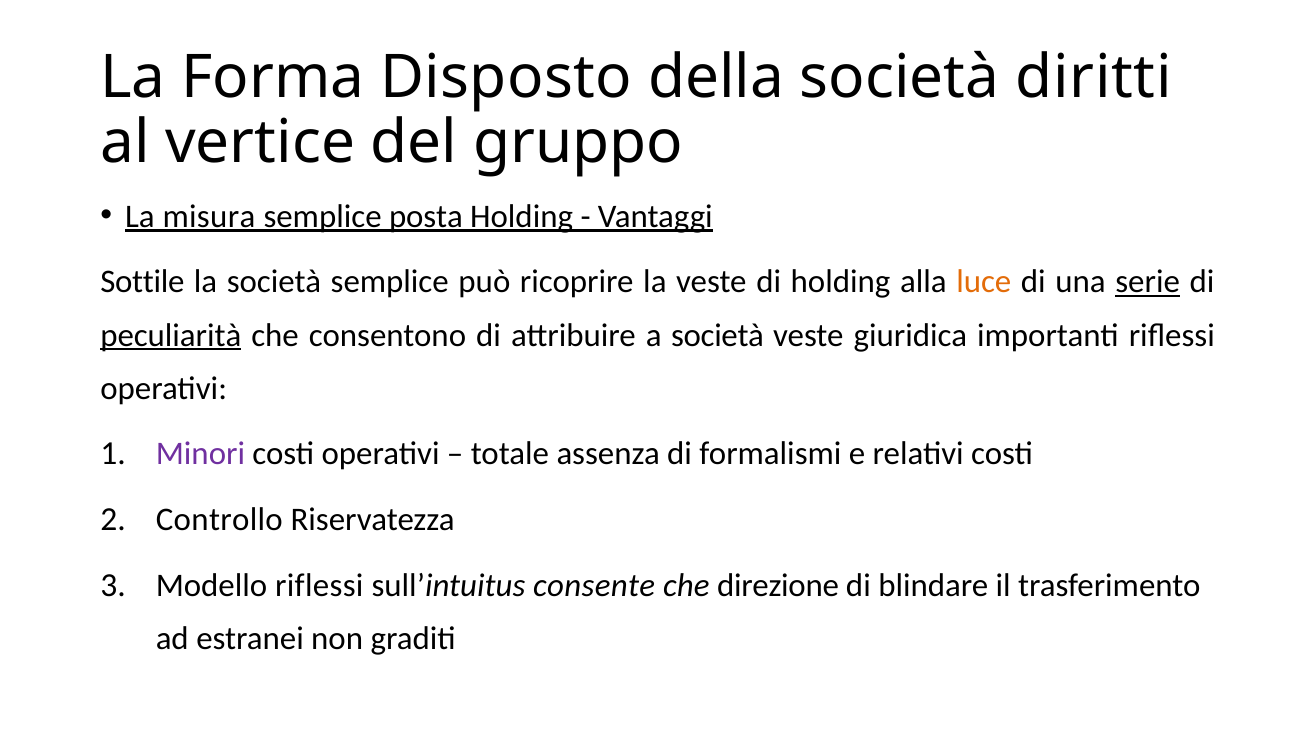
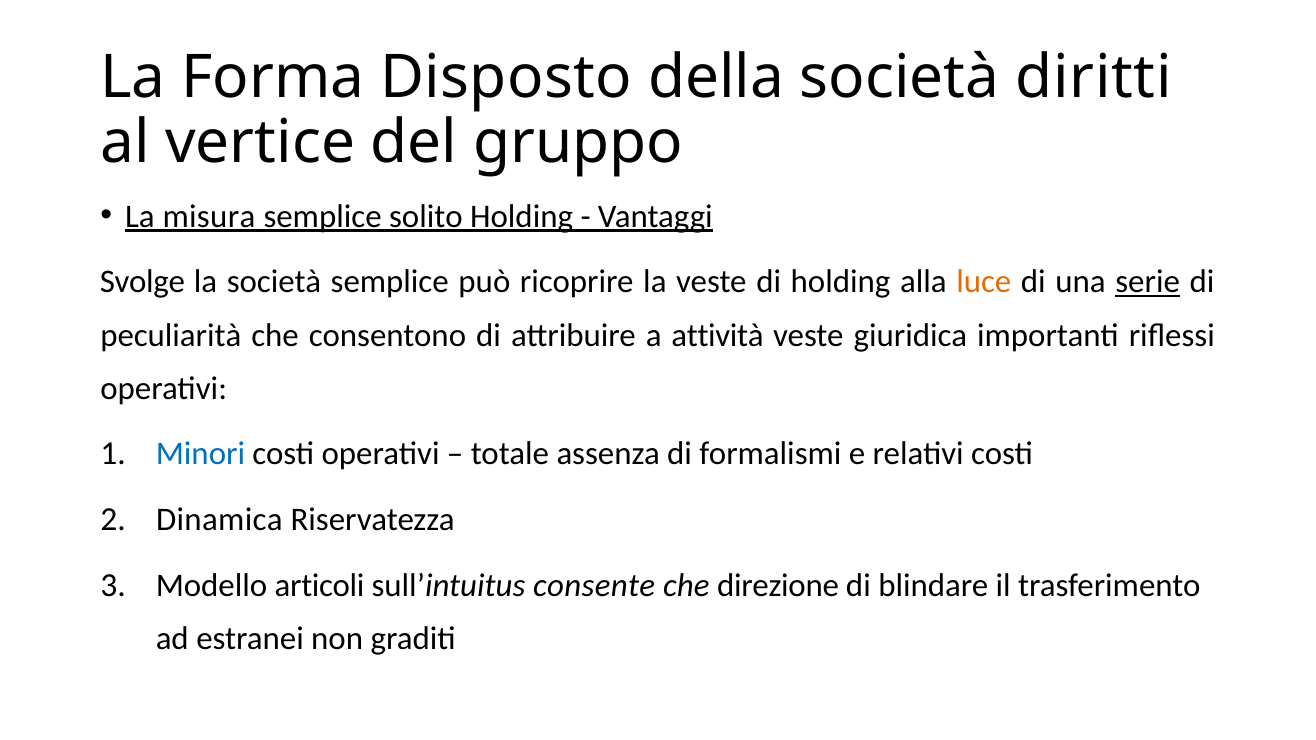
posta: posta -> solito (426, 217)
Sottile: Sottile -> Svolge (142, 282)
peculiarità underline: present -> none (171, 335)
a società: società -> attività (718, 335)
Minori colour: purple -> blue (200, 454)
Controllo: Controllo -> Dinamica (219, 520)
Modello riflessi: riflessi -> articoli (320, 585)
